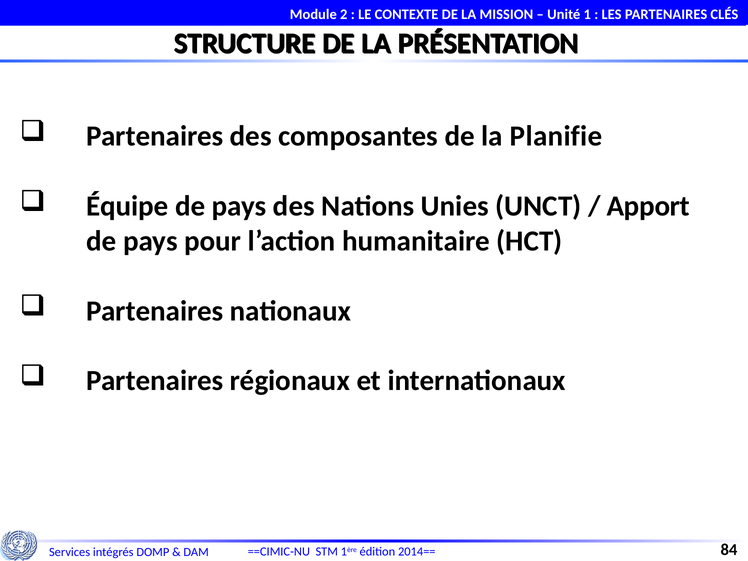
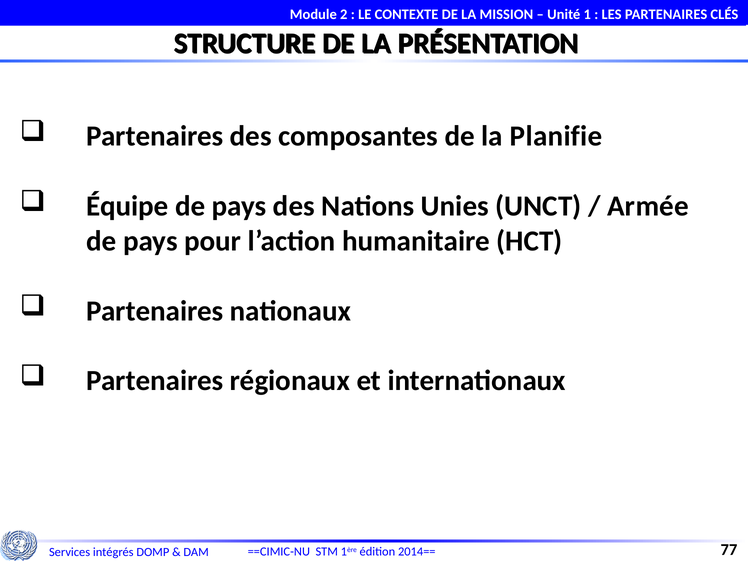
Apport: Apport -> Armée (648, 206)
84: 84 -> 77 (729, 550)
